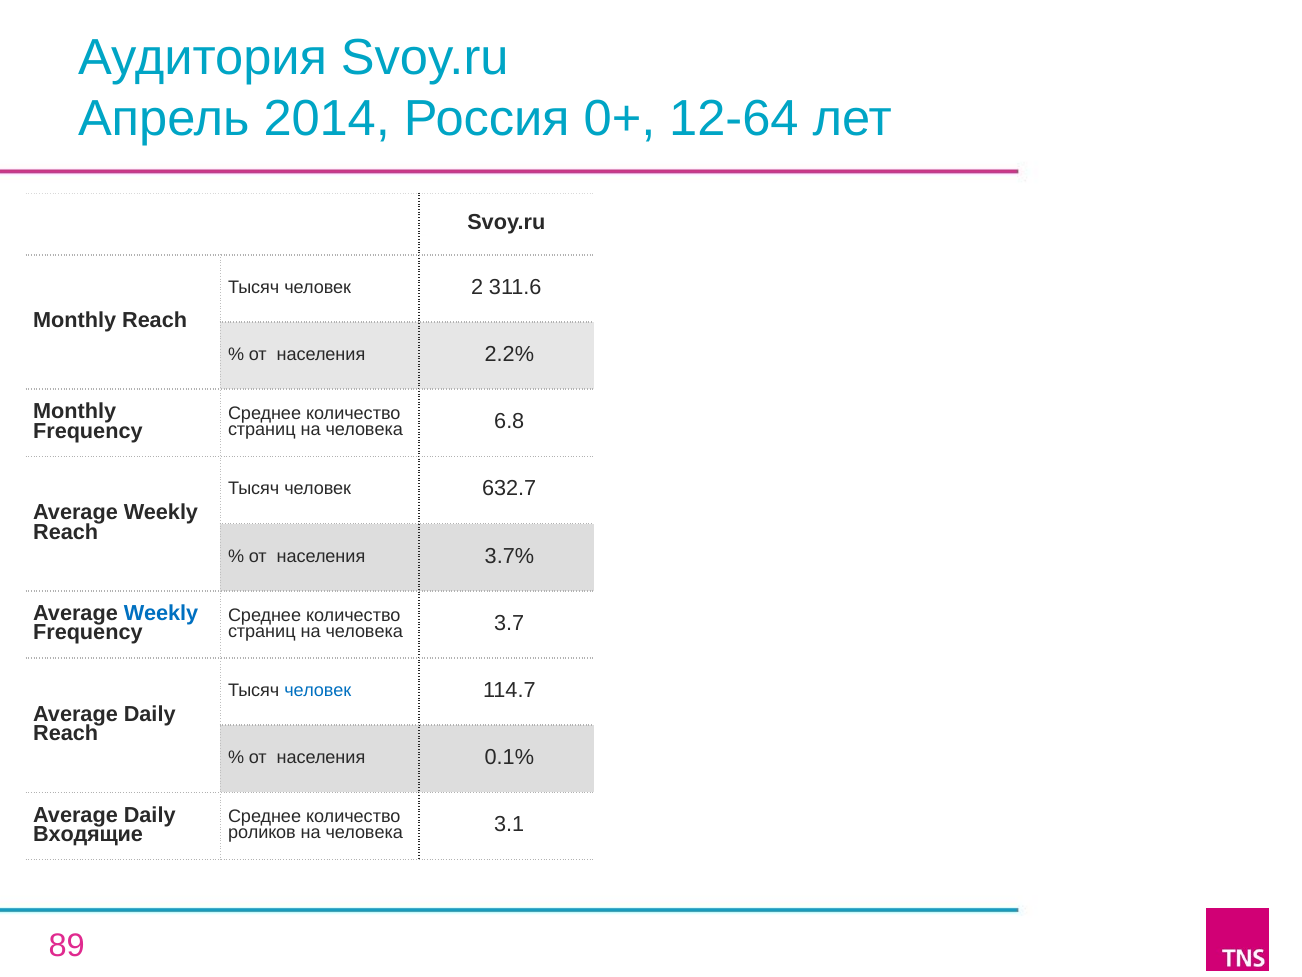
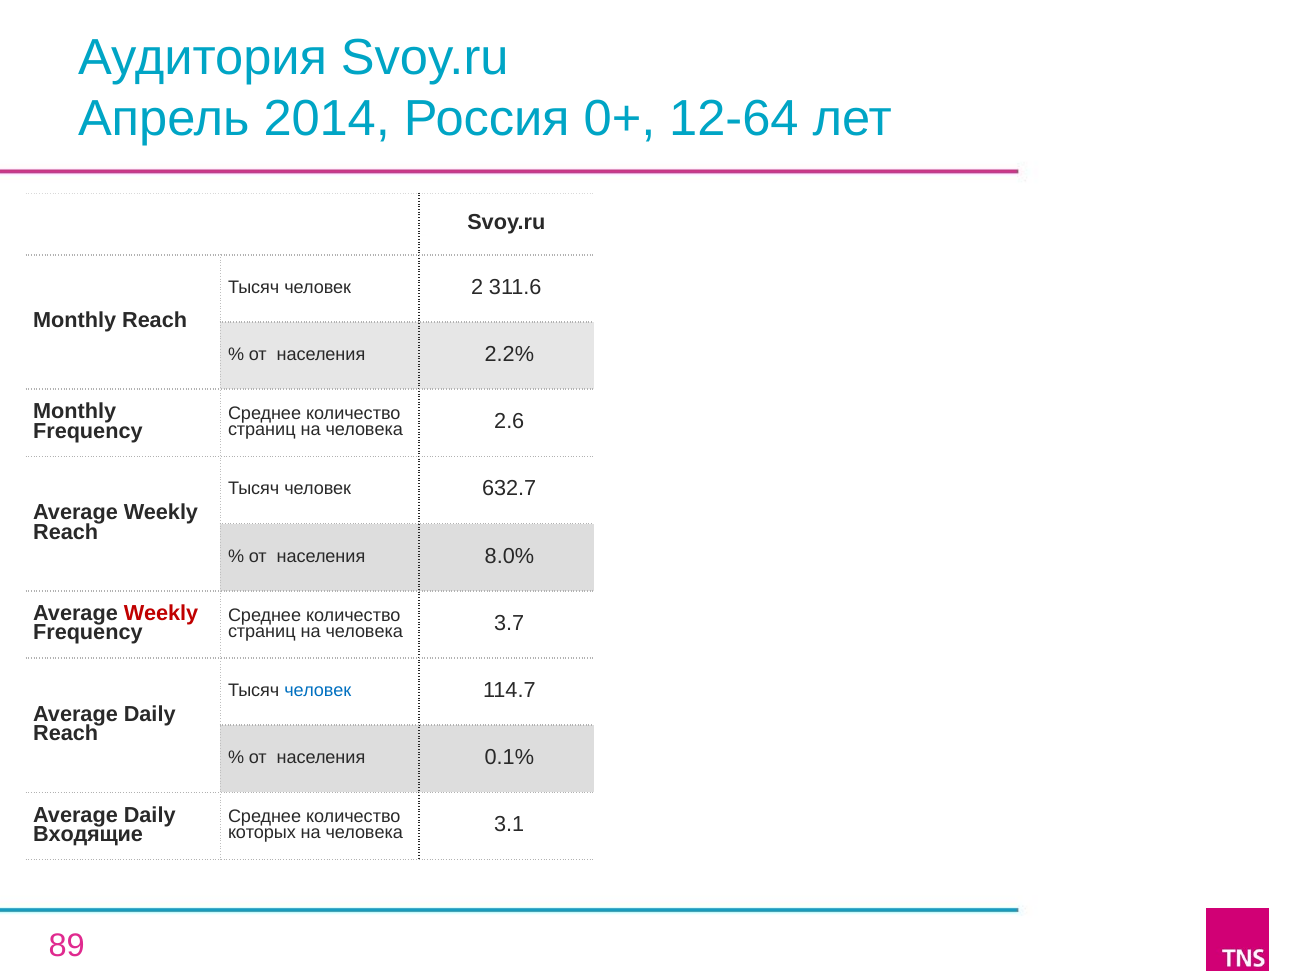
6.8: 6.8 -> 2.6 (509, 421)
3.7%: 3.7% -> 8.0% (509, 556)
Weekly colour: blue -> red (161, 613)
роликов: роликов -> которых (262, 832)
